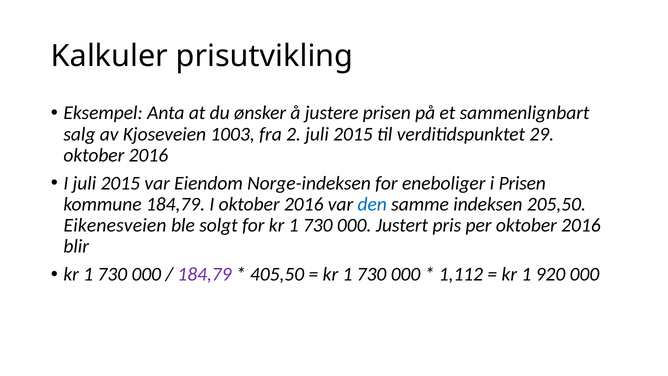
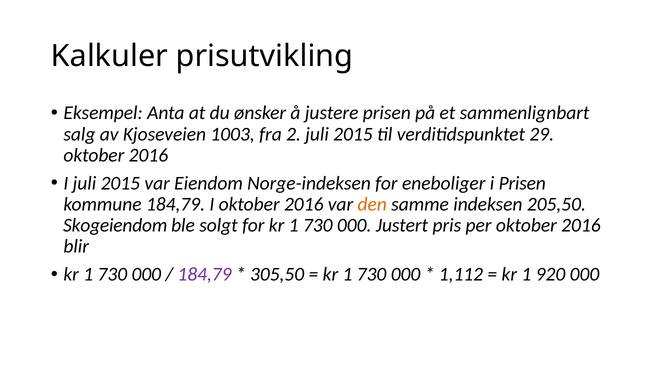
den colour: blue -> orange (372, 204)
Eikenesveien: Eikenesveien -> Skogeiendom (115, 225)
405,50: 405,50 -> 305,50 (277, 274)
